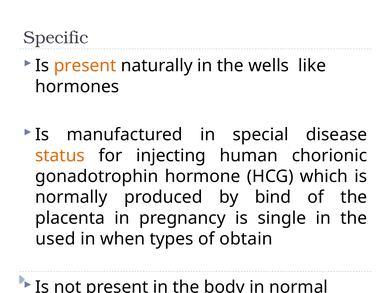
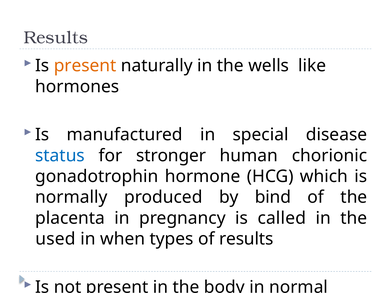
Specific: Specific -> Results (56, 38)
status colour: orange -> blue (60, 156)
injecting: injecting -> stronger (171, 156)
single: single -> called (282, 218)
of obtain: obtain -> results (246, 239)
